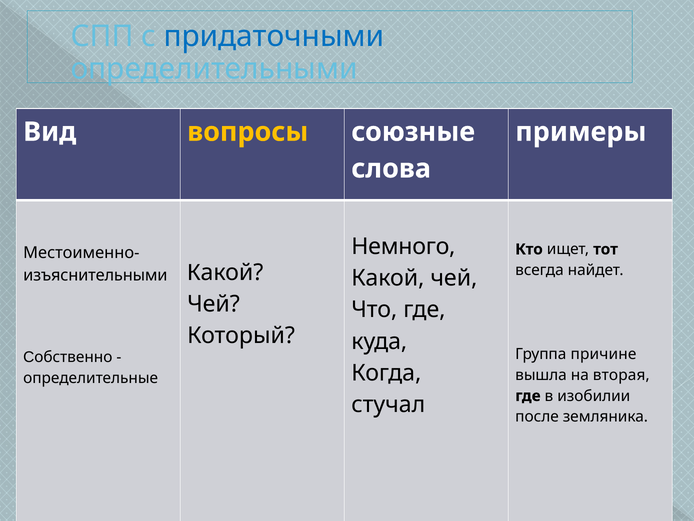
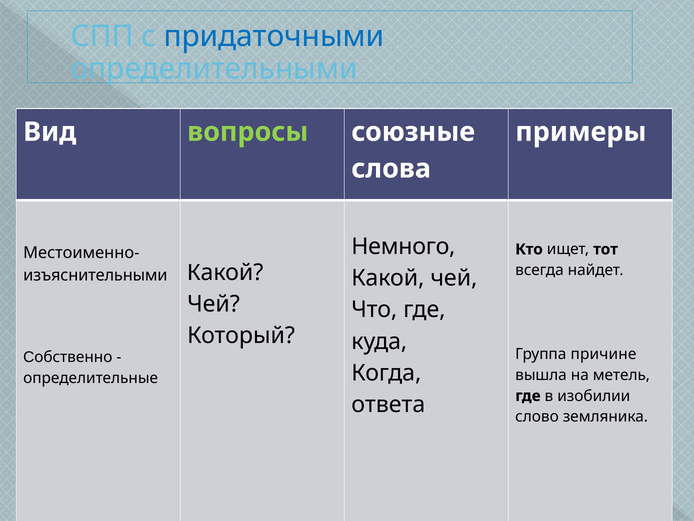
вопросы colour: yellow -> light green (248, 132)
вторая: вторая -> метель (621, 375)
стучал: стучал -> ответа (388, 404)
после: после -> слово (537, 417)
